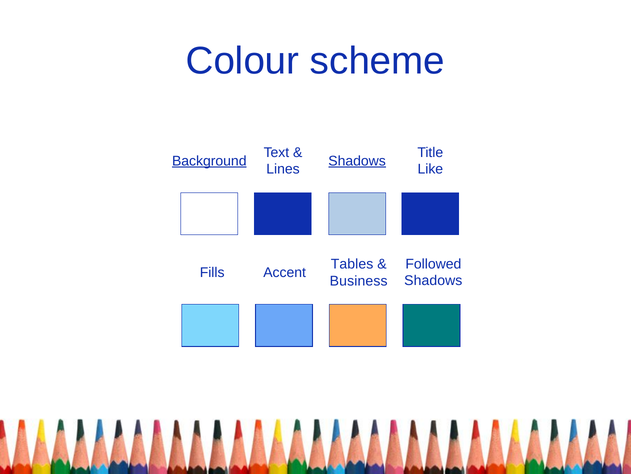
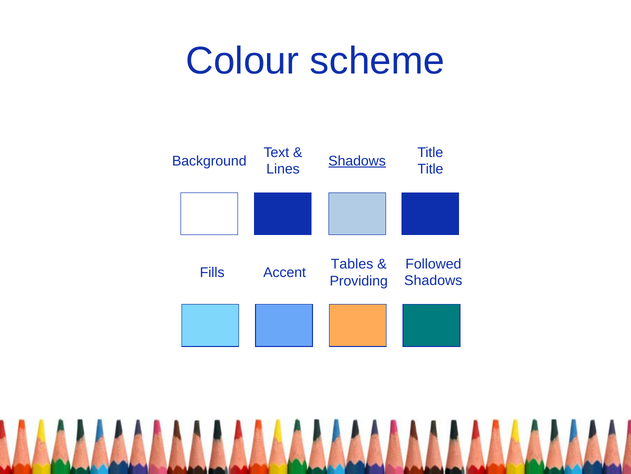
Background underline: present -> none (209, 161)
Like: Like -> Title (430, 169)
Business: Business -> Providing (359, 280)
